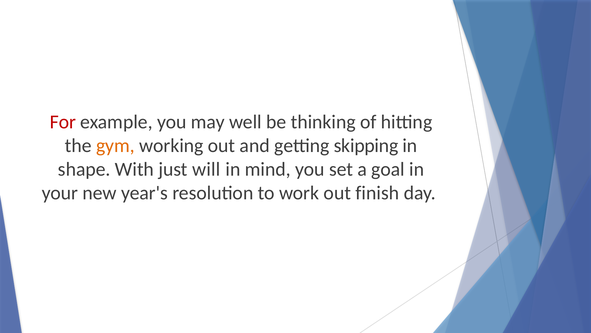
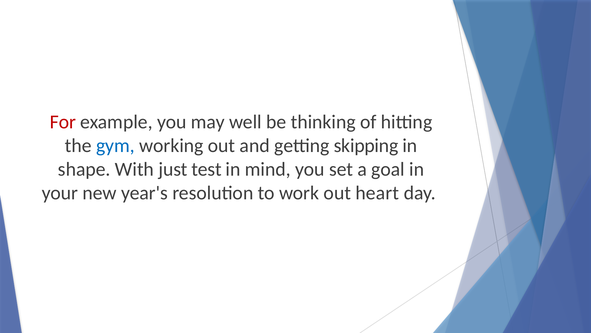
gym colour: orange -> blue (115, 146)
will: will -> test (207, 169)
finish: finish -> heart (377, 193)
